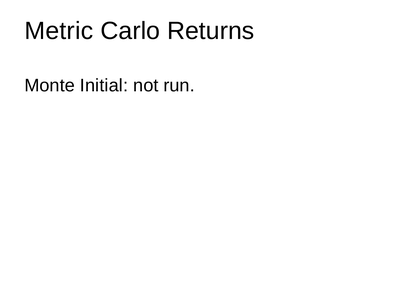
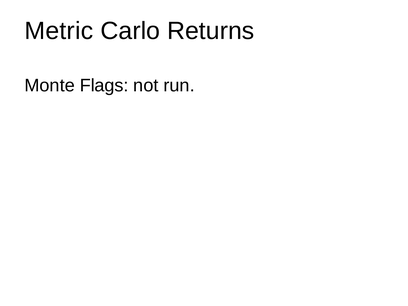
Initial: Initial -> Flags (104, 86)
